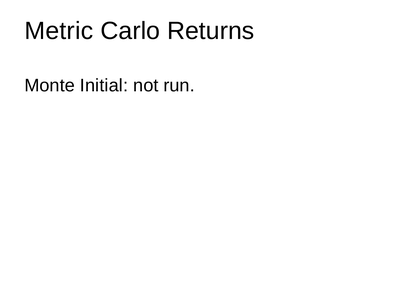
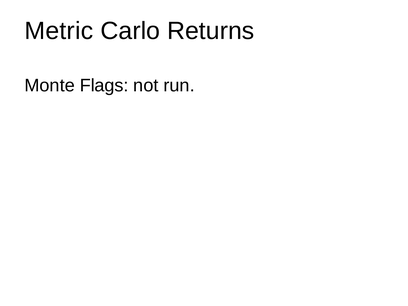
Initial: Initial -> Flags (104, 86)
